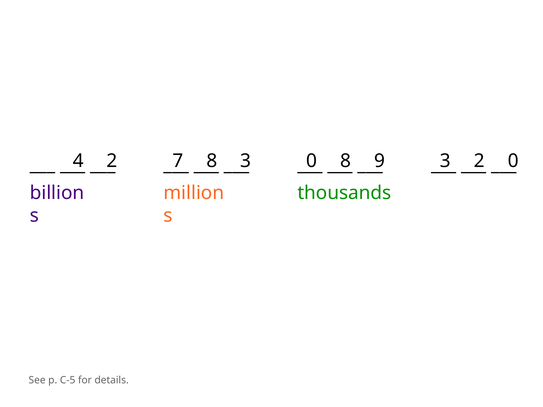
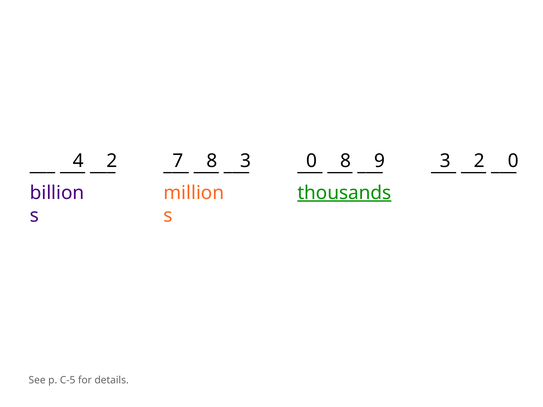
thousands underline: none -> present (344, 193)
